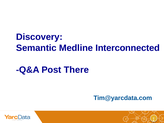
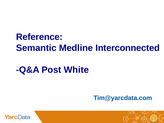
Discovery: Discovery -> Reference (39, 37)
There: There -> White (76, 70)
